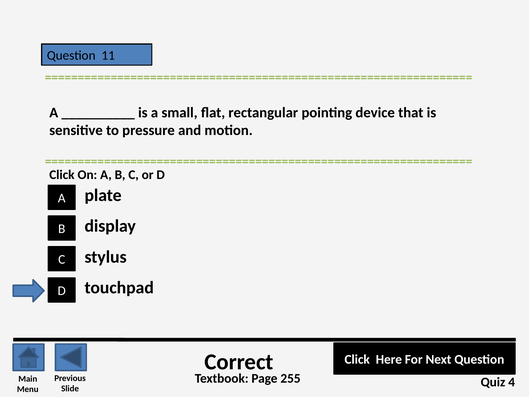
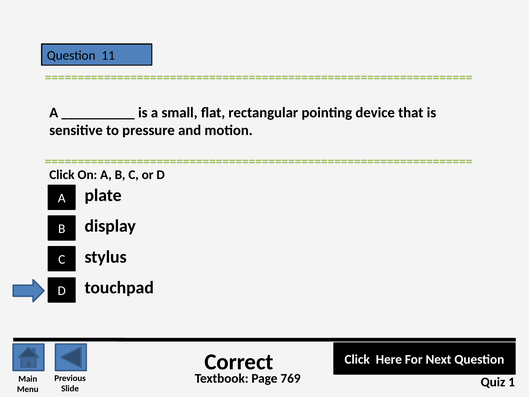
255: 255 -> 769 (291, 378)
4: 4 -> 1 (512, 382)
